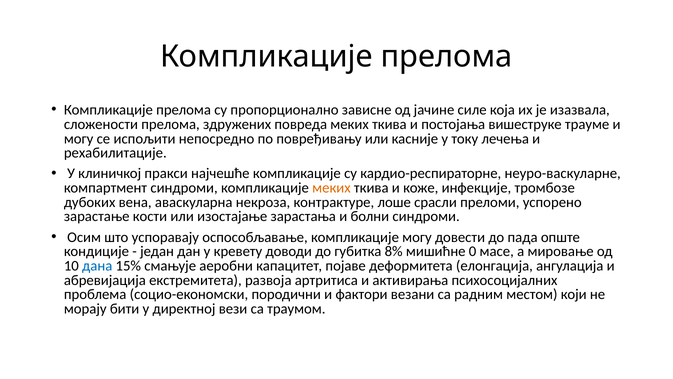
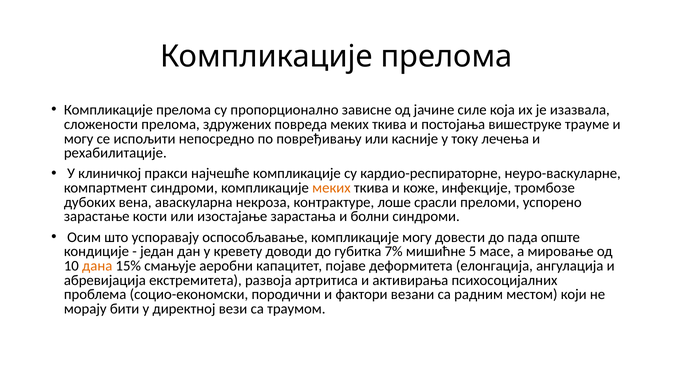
8%: 8% -> 7% (394, 251)
0: 0 -> 5 (473, 251)
дана colour: blue -> orange (97, 266)
